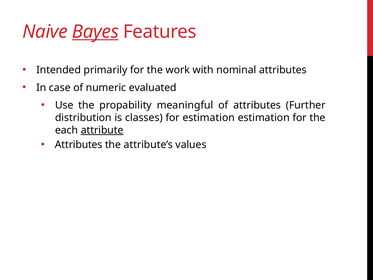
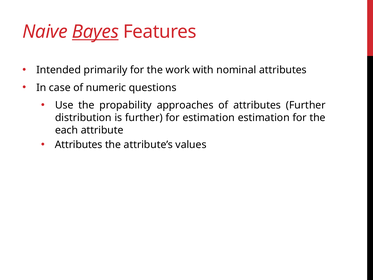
evaluated: evaluated -> questions (153, 88)
meaningful: meaningful -> approaches (185, 105)
is classes: classes -> further (144, 118)
attribute underline: present -> none (102, 130)
